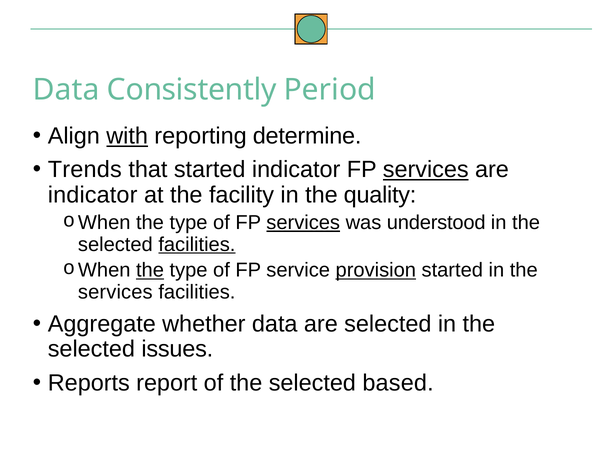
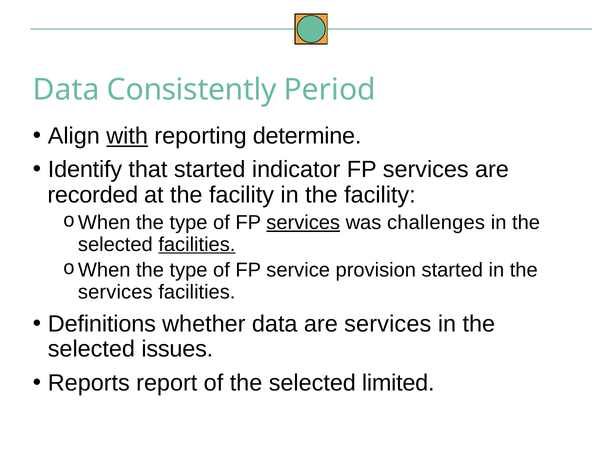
Trends: Trends -> Identify (85, 170)
services underline: present -> none (426, 170)
indicator: indicator -> recorded (93, 195)
in the quality: quality -> facility (380, 195)
understood: understood -> challenges (436, 223)
the underline: present -> none (150, 270)
provision underline: present -> none (376, 270)
Aggregate: Aggregate -> Definitions (102, 324)
are selected: selected -> services (388, 324)
based: based -> limited (398, 383)
